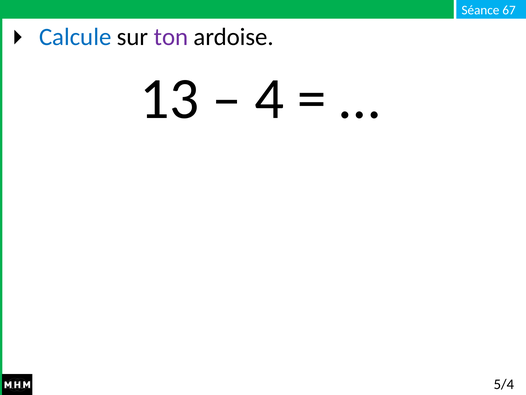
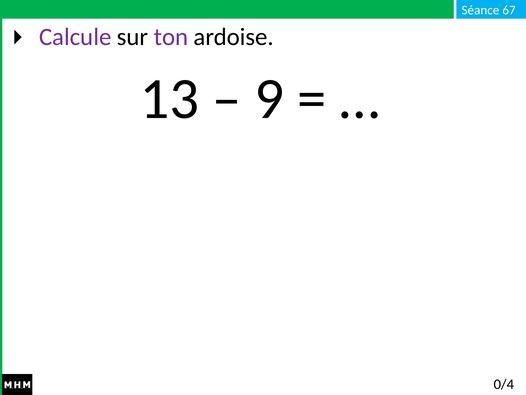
Calcule colour: blue -> purple (75, 37)
4: 4 -> 9 (269, 99)
5/4: 5/4 -> 0/4 (504, 384)
